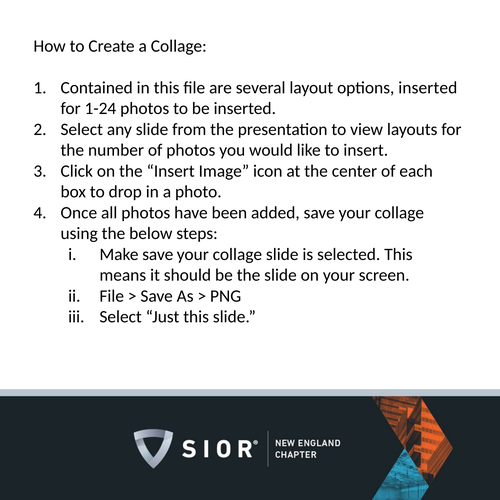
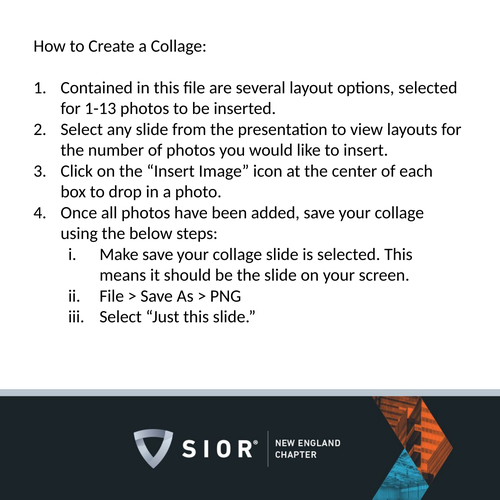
options inserted: inserted -> selected (428, 88)
1-24: 1-24 -> 1-13 (100, 108)
